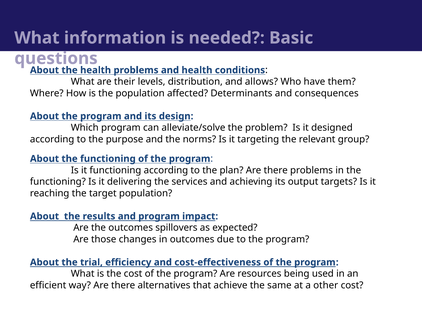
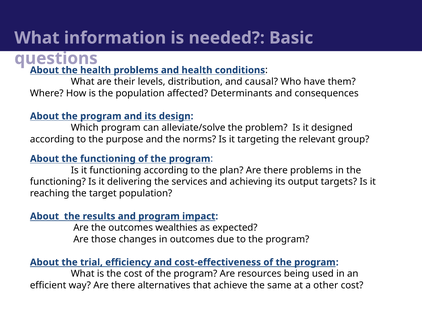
allows: allows -> causal (261, 82)
spillovers: spillovers -> wealthies (176, 228)
